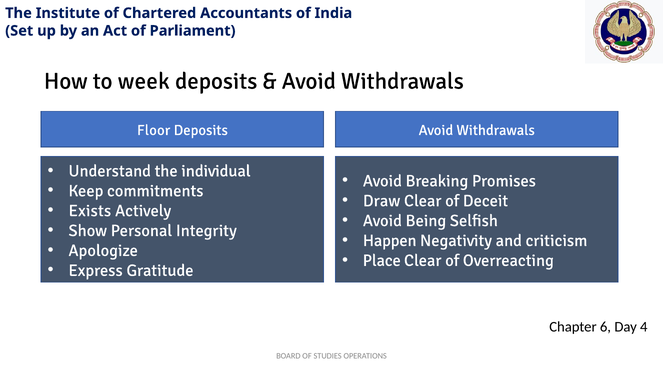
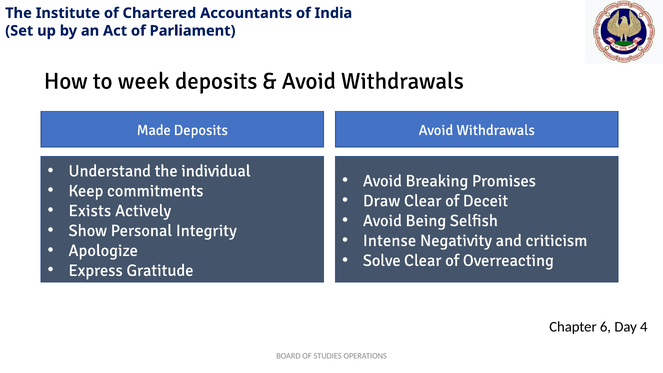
Floor: Floor -> Made (154, 130)
Happen: Happen -> Intense (390, 241)
Place: Place -> Solve (382, 260)
